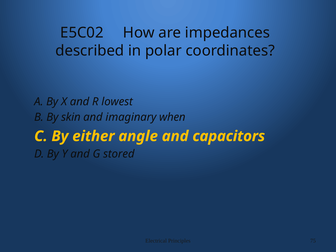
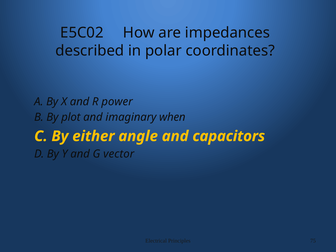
lowest: lowest -> power (117, 102)
skin: skin -> plot (71, 117)
stored: stored -> vector (119, 154)
